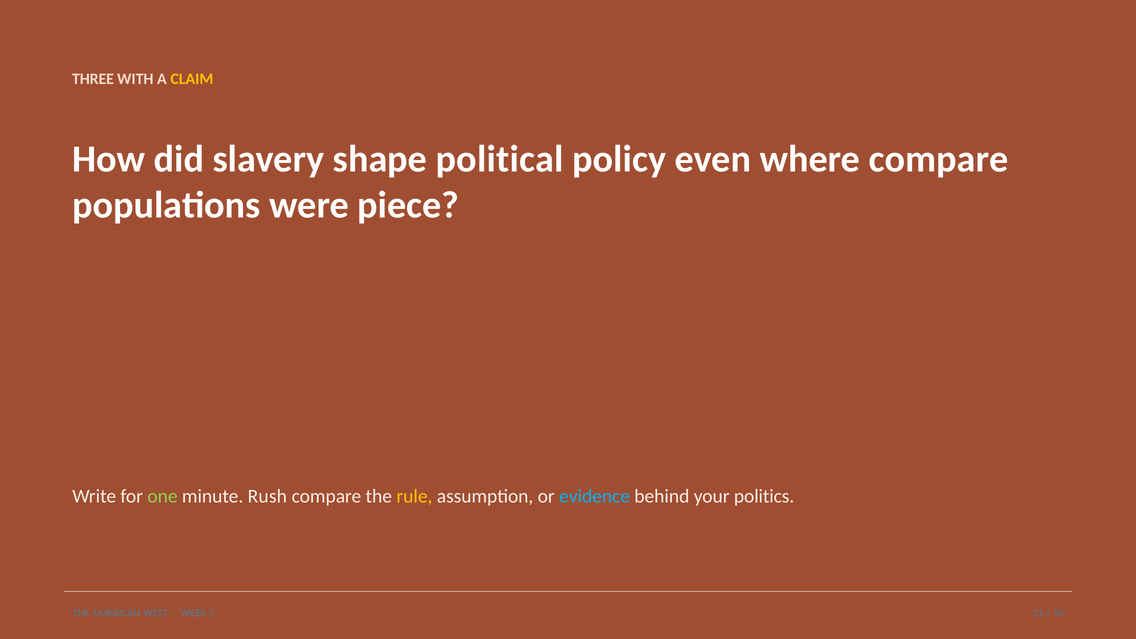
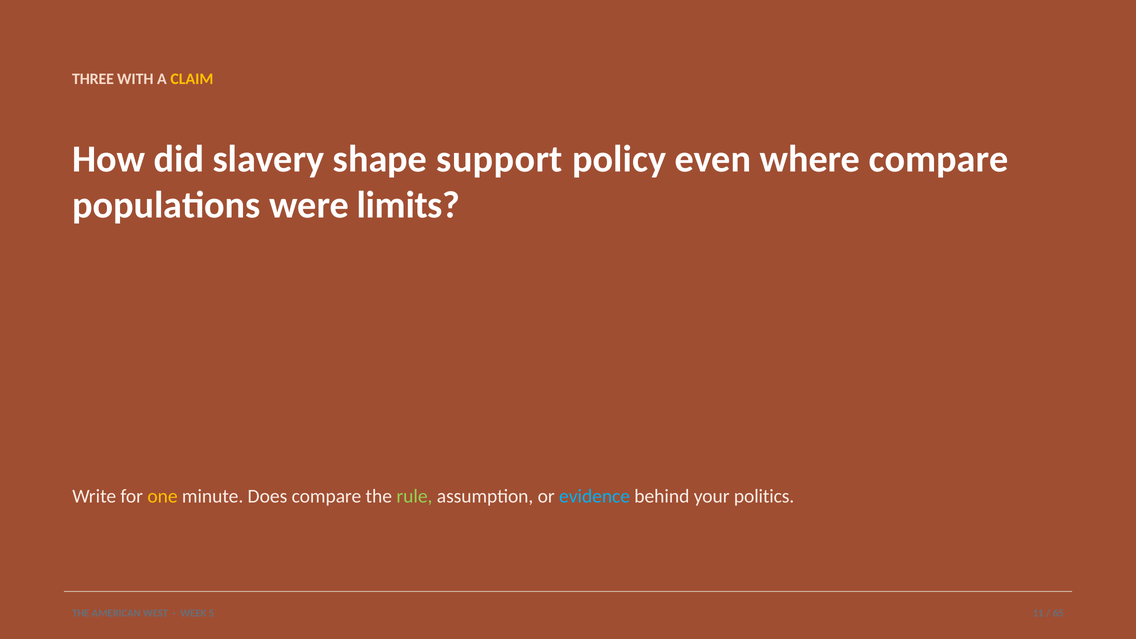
political: political -> support (500, 159)
piece: piece -> limits (408, 205)
one colour: light green -> yellow (163, 497)
Rush: Rush -> Does (267, 497)
rule colour: yellow -> light green (414, 497)
10: 10 -> 65 (1058, 613)
